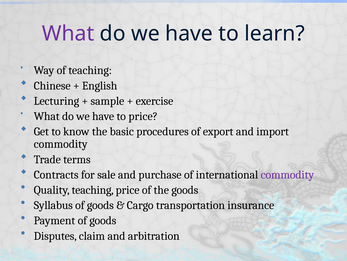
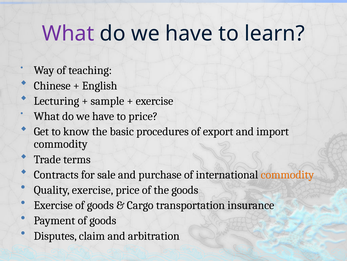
commodity colour: purple -> orange (287, 174)
Quality teaching: teaching -> exercise (93, 189)
Syllabus: Syllabus -> Exercise (53, 205)
